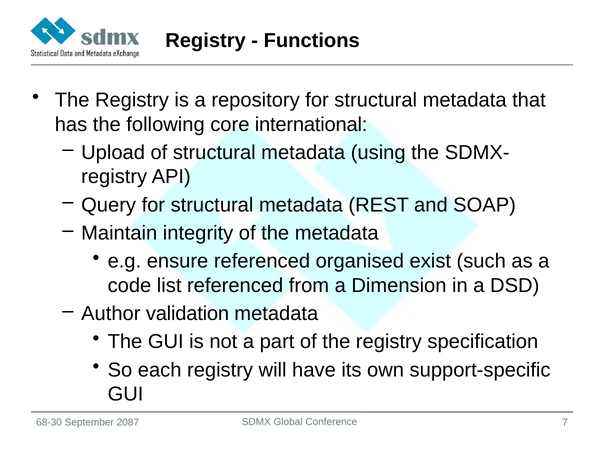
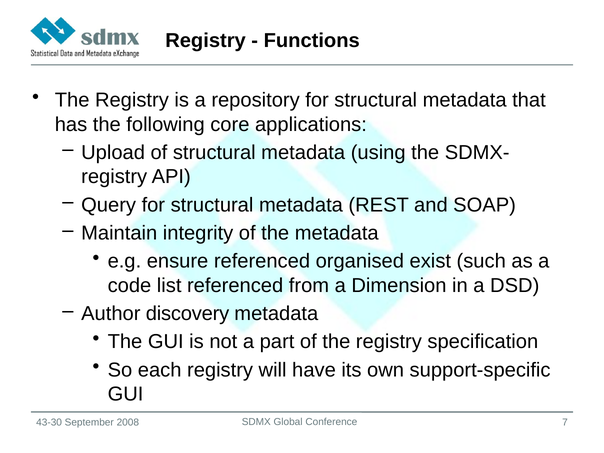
international: international -> applications (311, 124)
validation: validation -> discovery (188, 314)
68-30: 68-30 -> 43-30 (49, 422)
2087: 2087 -> 2008 (128, 422)
